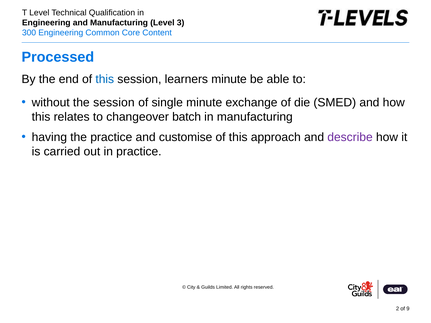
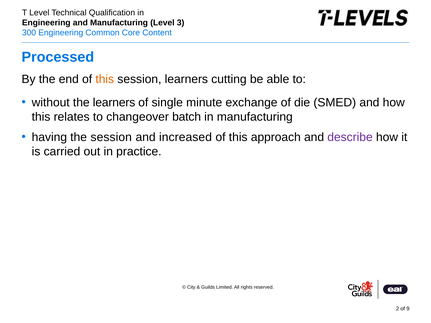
this colour: blue -> orange (105, 79)
learners minute: minute -> cutting (229, 79)
the session: session -> learners (114, 103)
the practice: practice -> session (111, 137)
customise: customise -> increased (185, 137)
